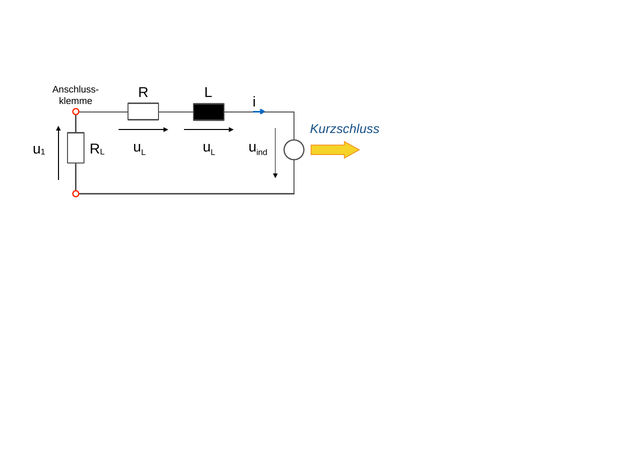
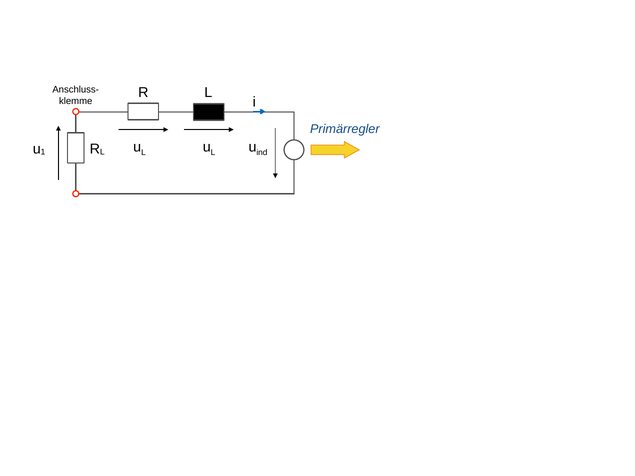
Kurzschluss: Kurzschluss -> Primärregler (345, 129)
